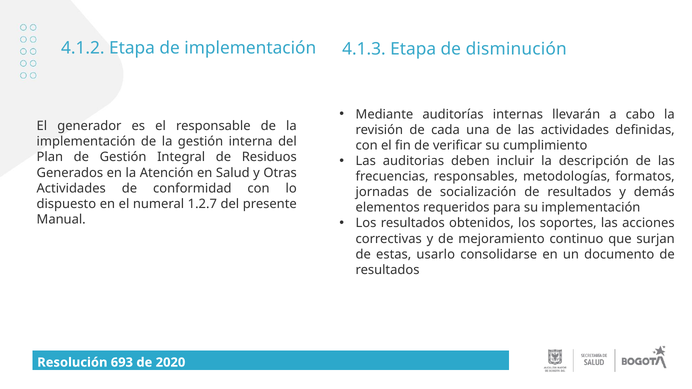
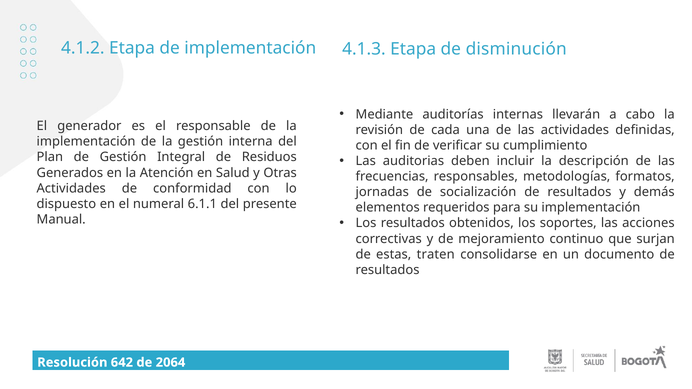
1.2.7: 1.2.7 -> 6.1.1 (202, 204)
usarlo: usarlo -> traten (436, 254)
693: 693 -> 642 (122, 363)
2020: 2020 -> 2064 (171, 363)
